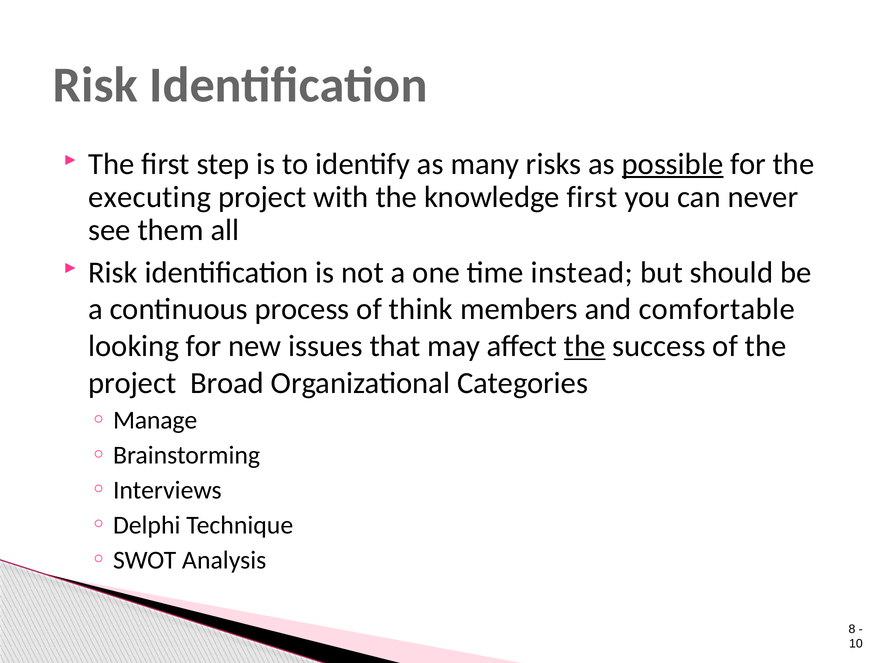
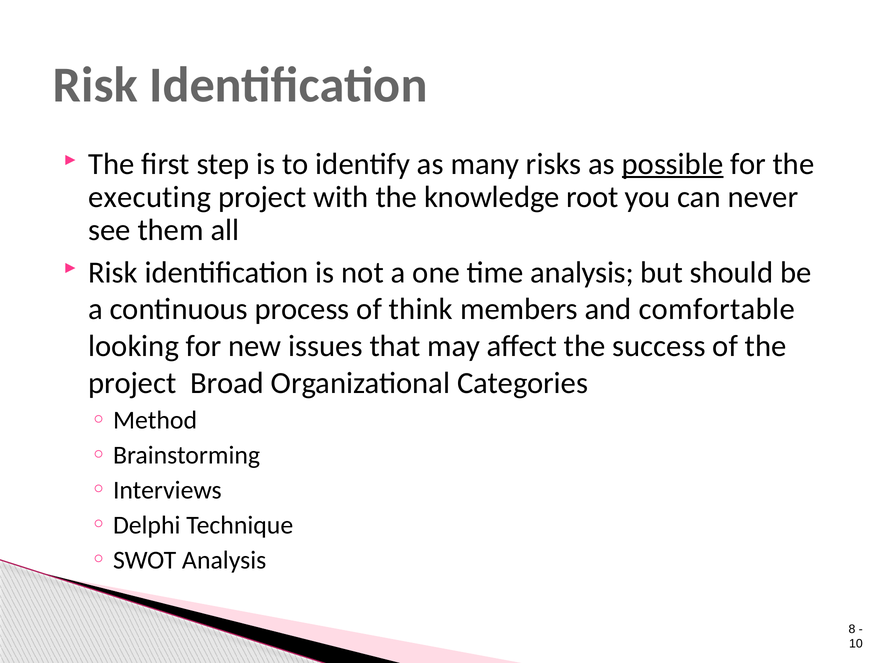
knowledge first: first -> root (592, 197)
time instead: instead -> analysis (582, 272)
the underline: present -> none (585, 346)
Manage: Manage -> Method (155, 420)
